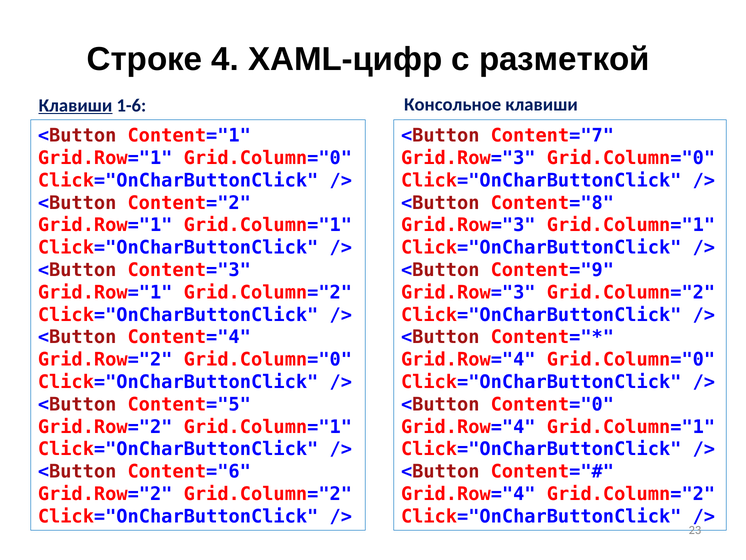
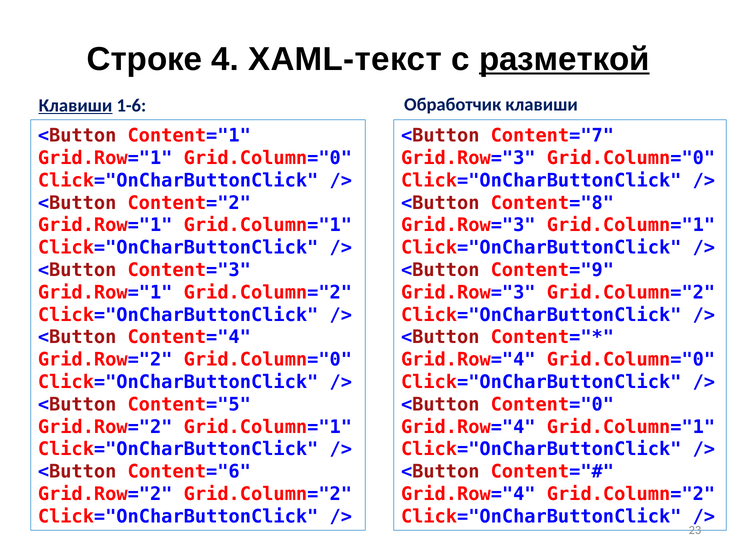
XAML-цифр: XAML-цифр -> XAML-текст (345, 59)
разметкой underline: none -> present (564, 59)
Консольное: Консольное -> Обработчик (453, 104)
